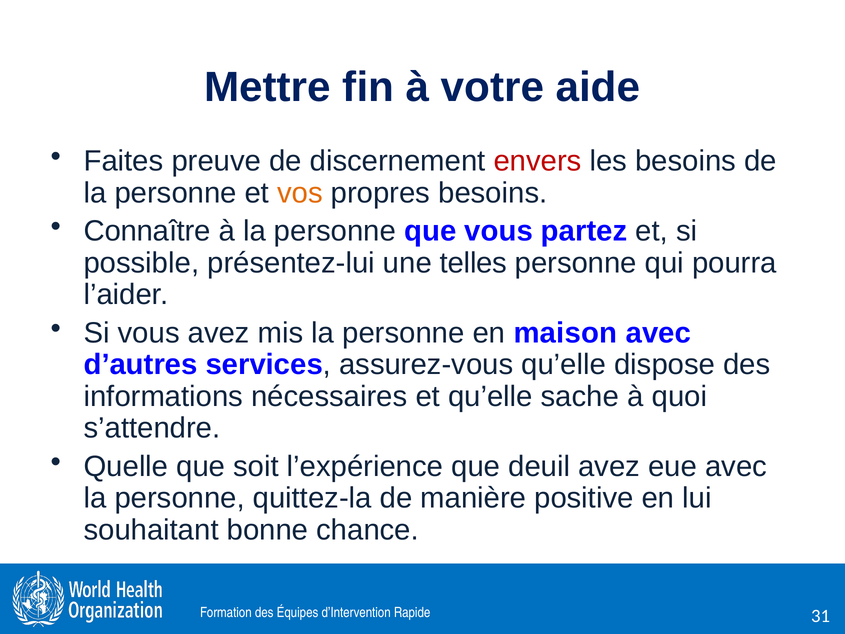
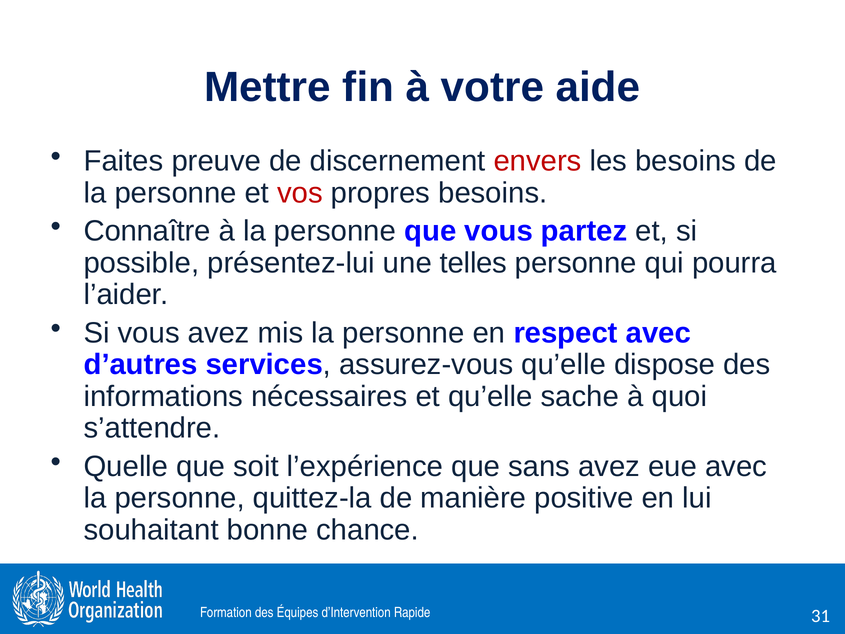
vos colour: orange -> red (300, 193)
maison: maison -> respect (566, 333)
deuil: deuil -> sans (539, 466)
